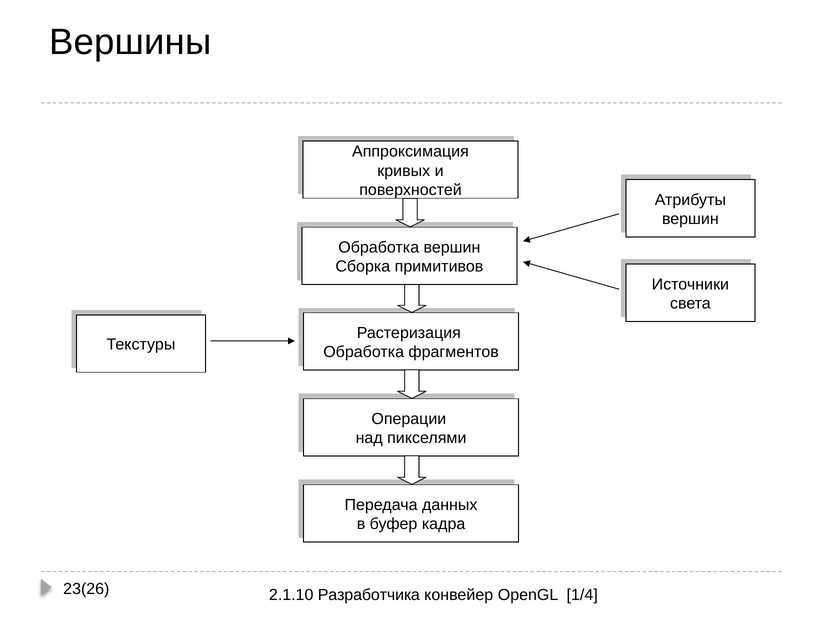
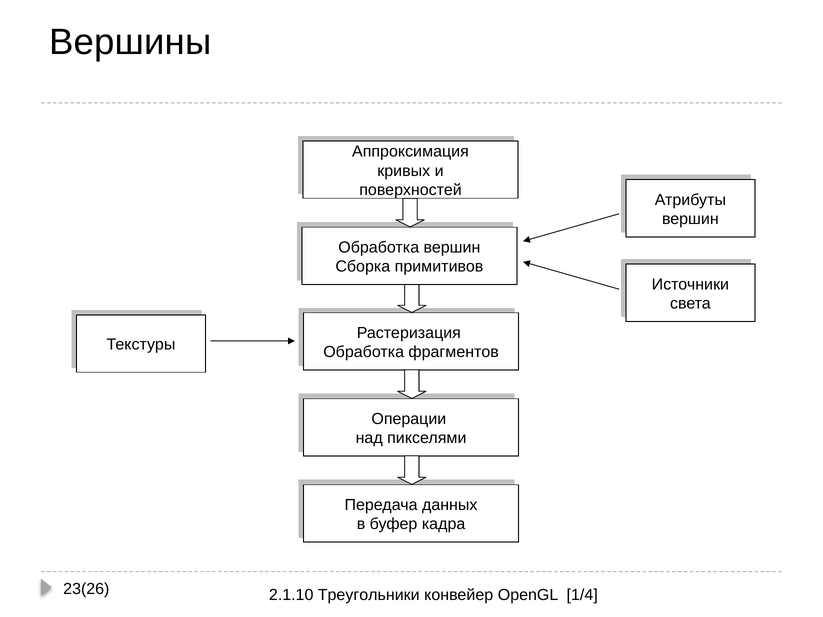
Разработчика: Разработчика -> Треугольники (369, 595)
